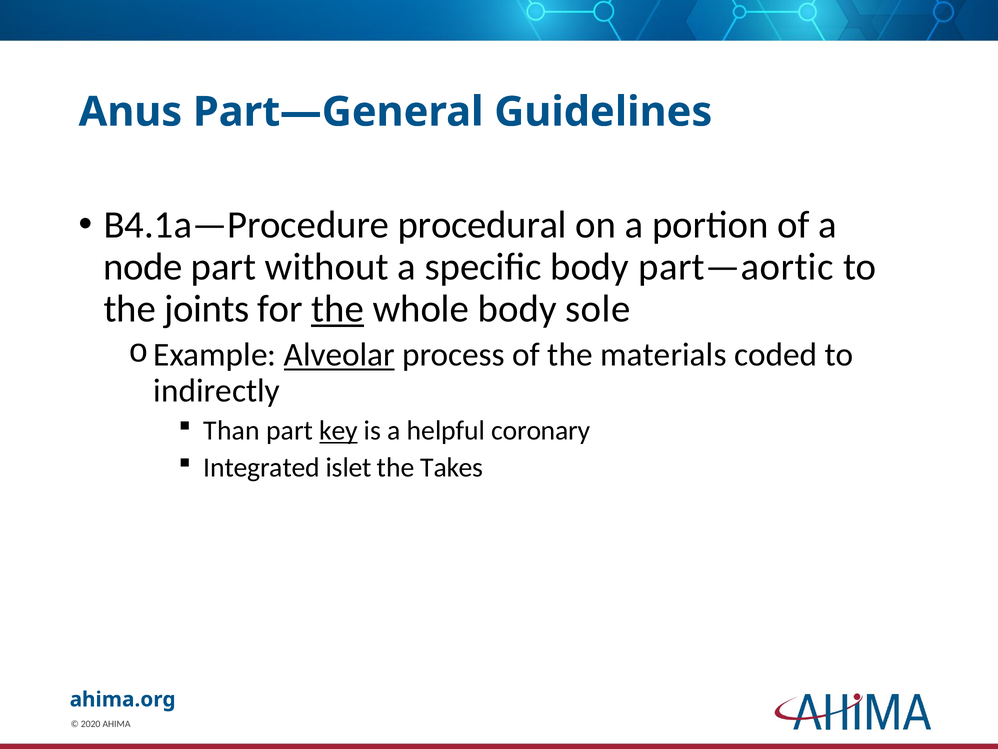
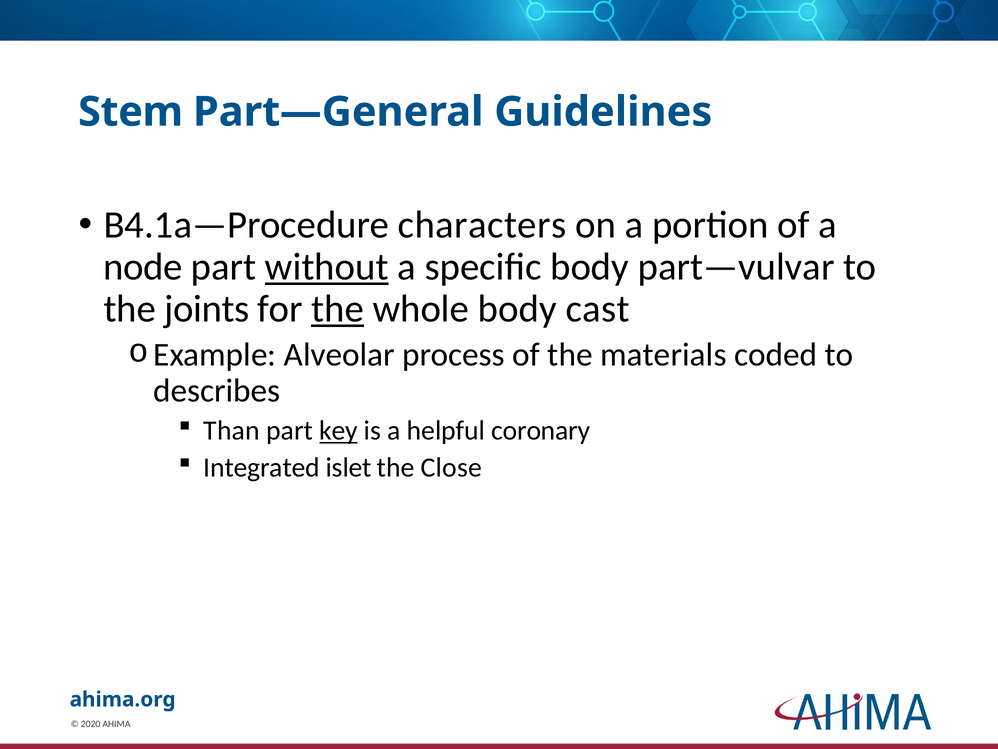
Anus: Anus -> Stem (131, 112)
procedural: procedural -> characters (482, 225)
without underline: none -> present (327, 267)
part—aortic: part—aortic -> part—vulvar (736, 267)
sole: sole -> cast (598, 309)
Alveolar underline: present -> none (339, 355)
indirectly: indirectly -> describes (217, 391)
Takes: Takes -> Close (452, 467)
